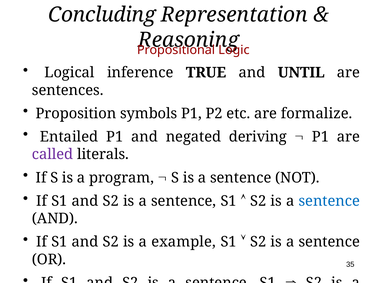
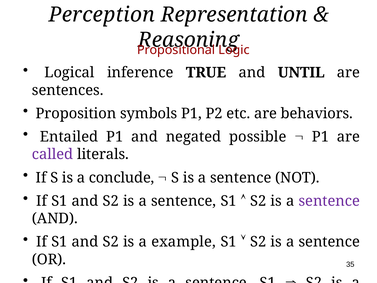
Concluding: Concluding -> Perception (102, 15)
formalize: formalize -> behaviors (317, 113)
deriving: deriving -> possible (258, 137)
program: program -> conclude (122, 178)
sentence colour: blue -> purple (329, 201)
